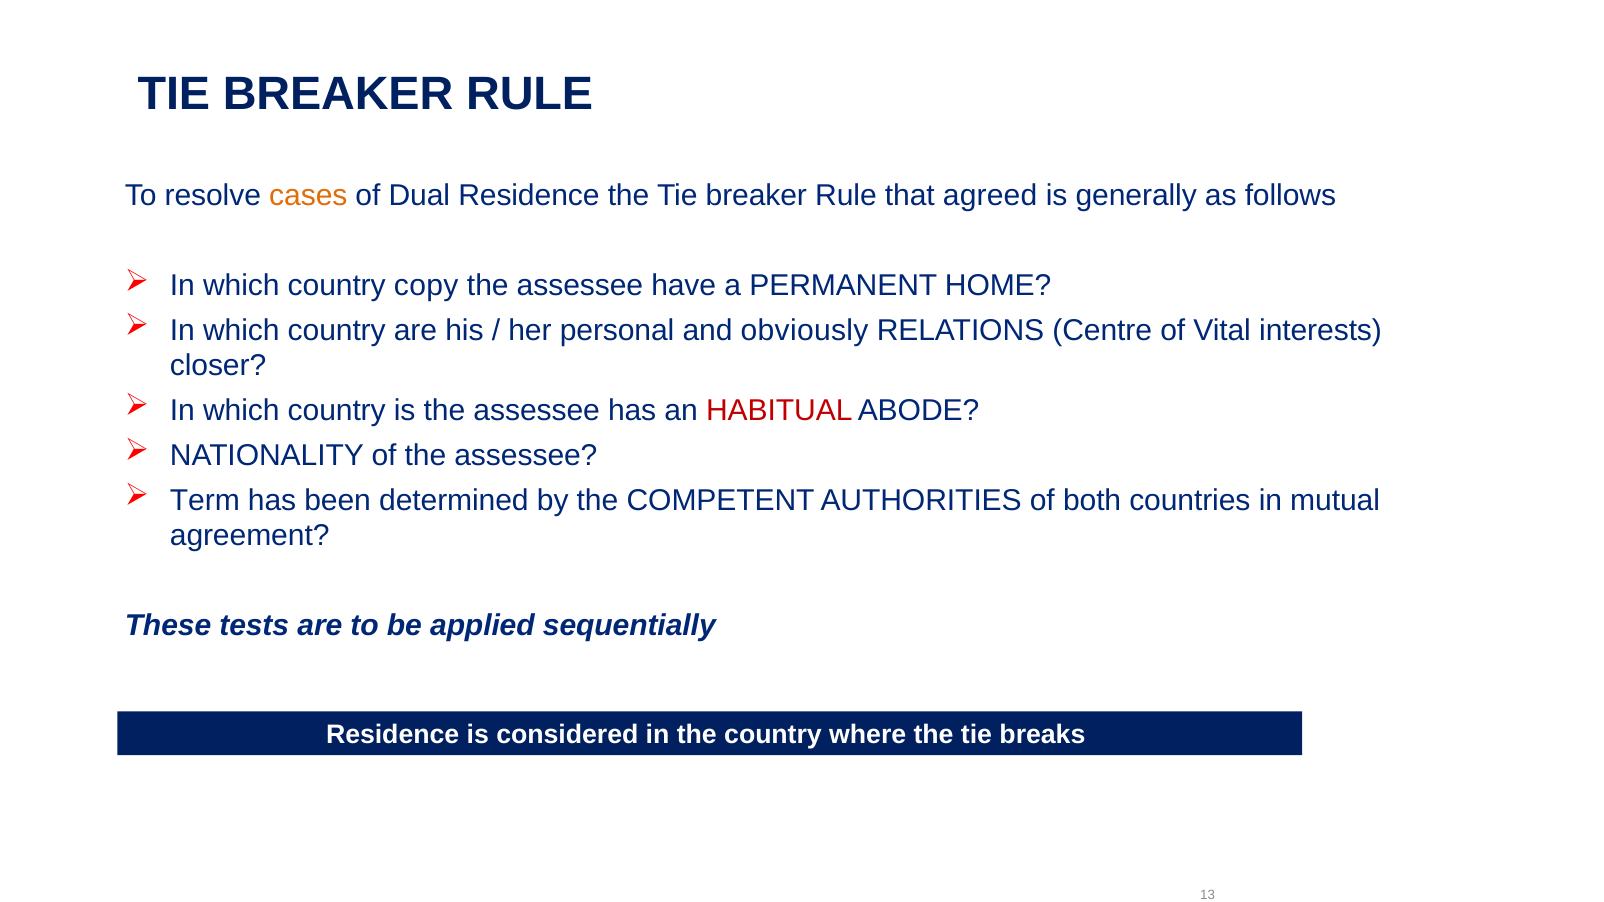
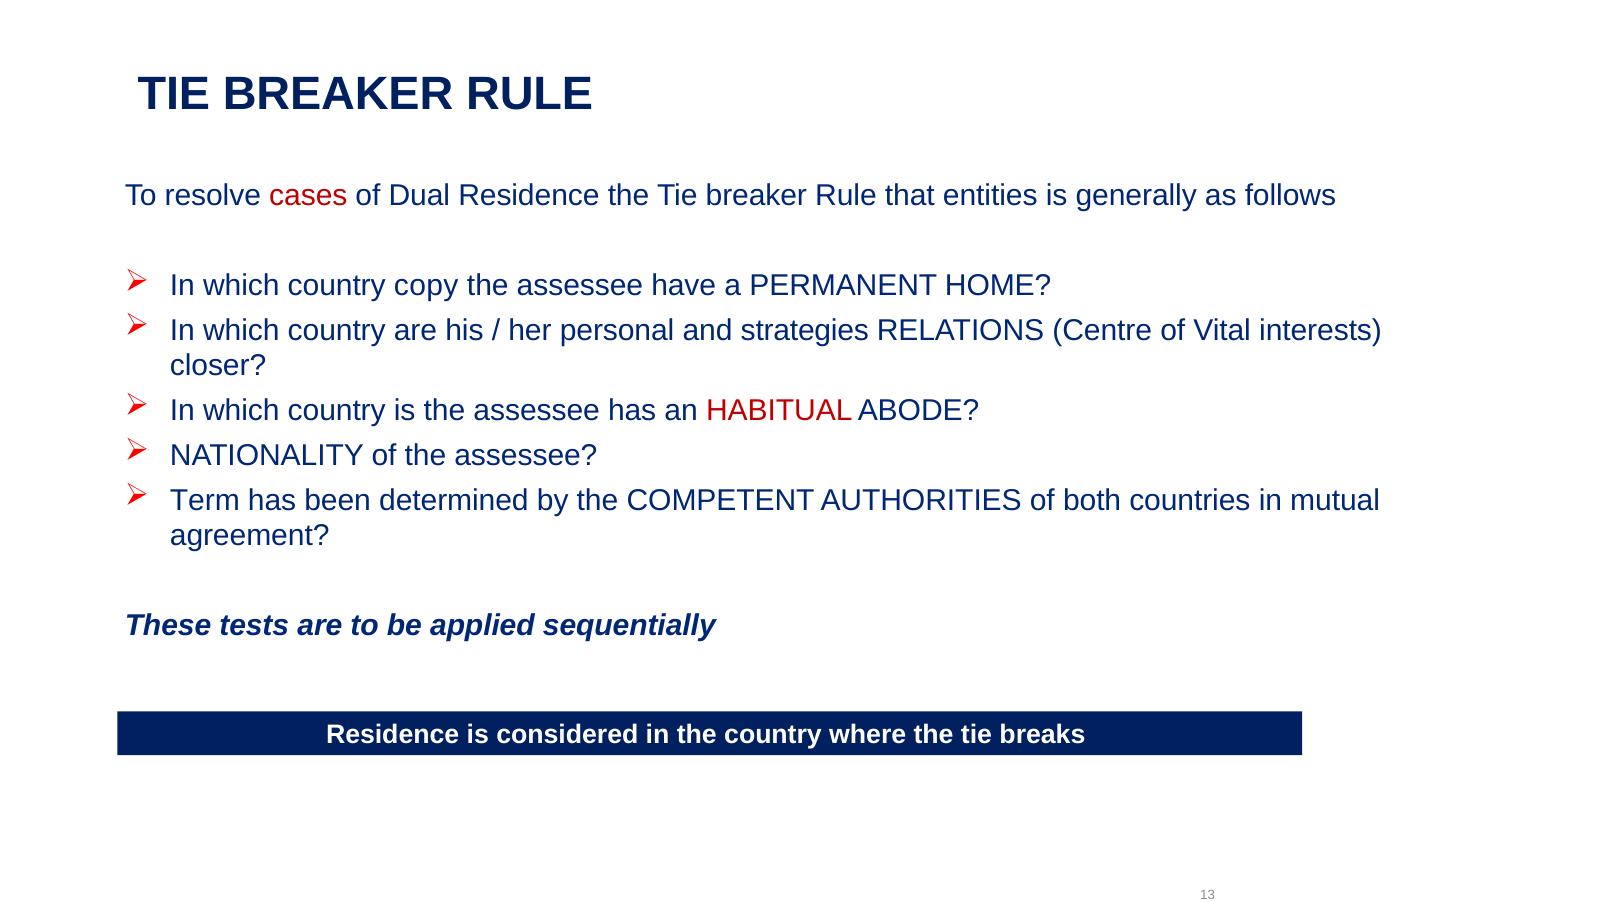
cases colour: orange -> red (308, 196)
agreed: agreed -> entities (990, 196)
obviously: obviously -> strategies (805, 331)
